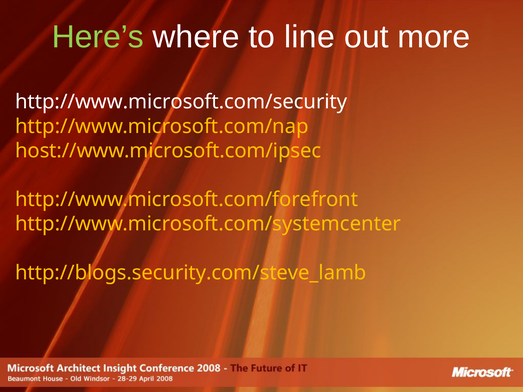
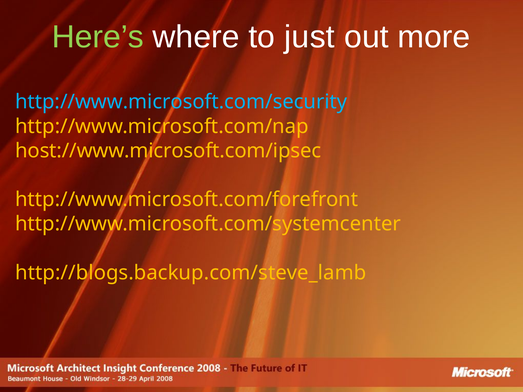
line: line -> just (310, 37)
http://www.microsoft.com/security colour: white -> light blue (181, 102)
http://blogs.security.com/steve_lamb: http://blogs.security.com/steve_lamb -> http://blogs.backup.com/steve_lamb (191, 273)
